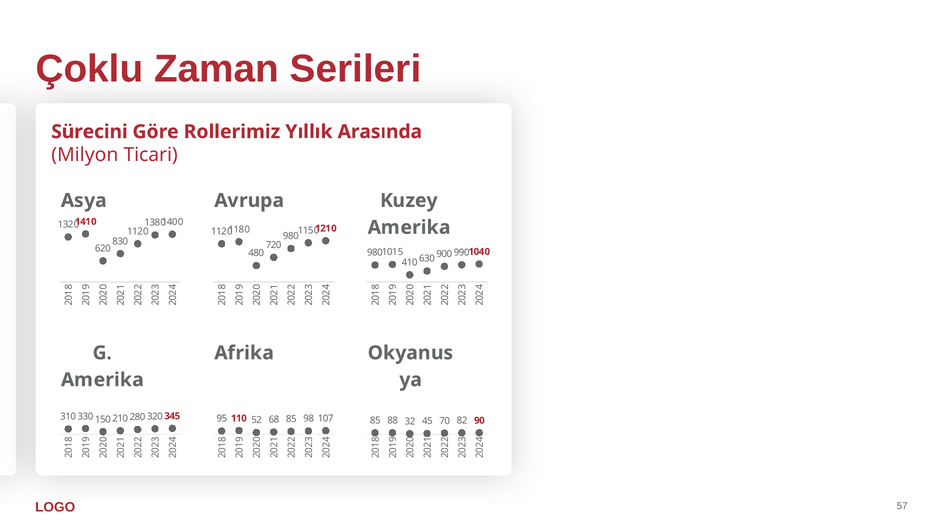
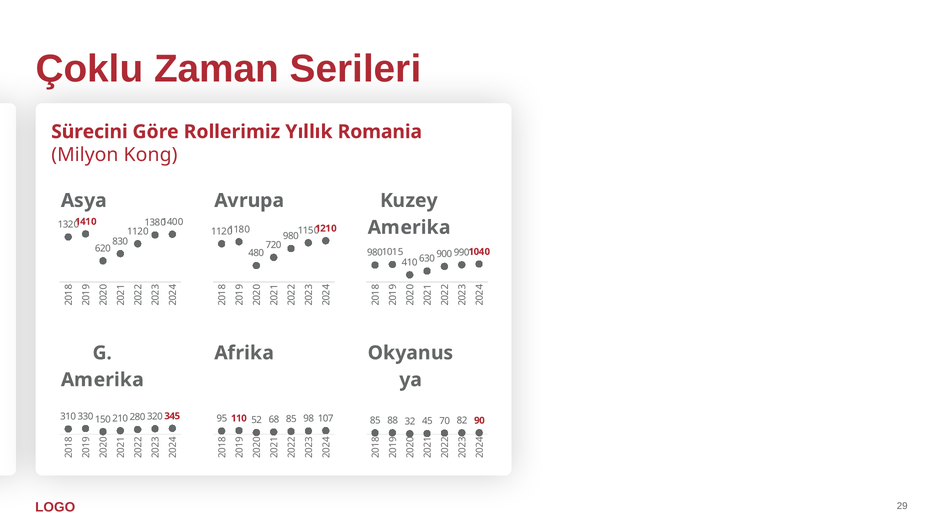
Arasında: Arasında -> Romania (380, 132)
Ticari: Ticari -> Kong (151, 155)
57: 57 -> 29 (902, 506)
